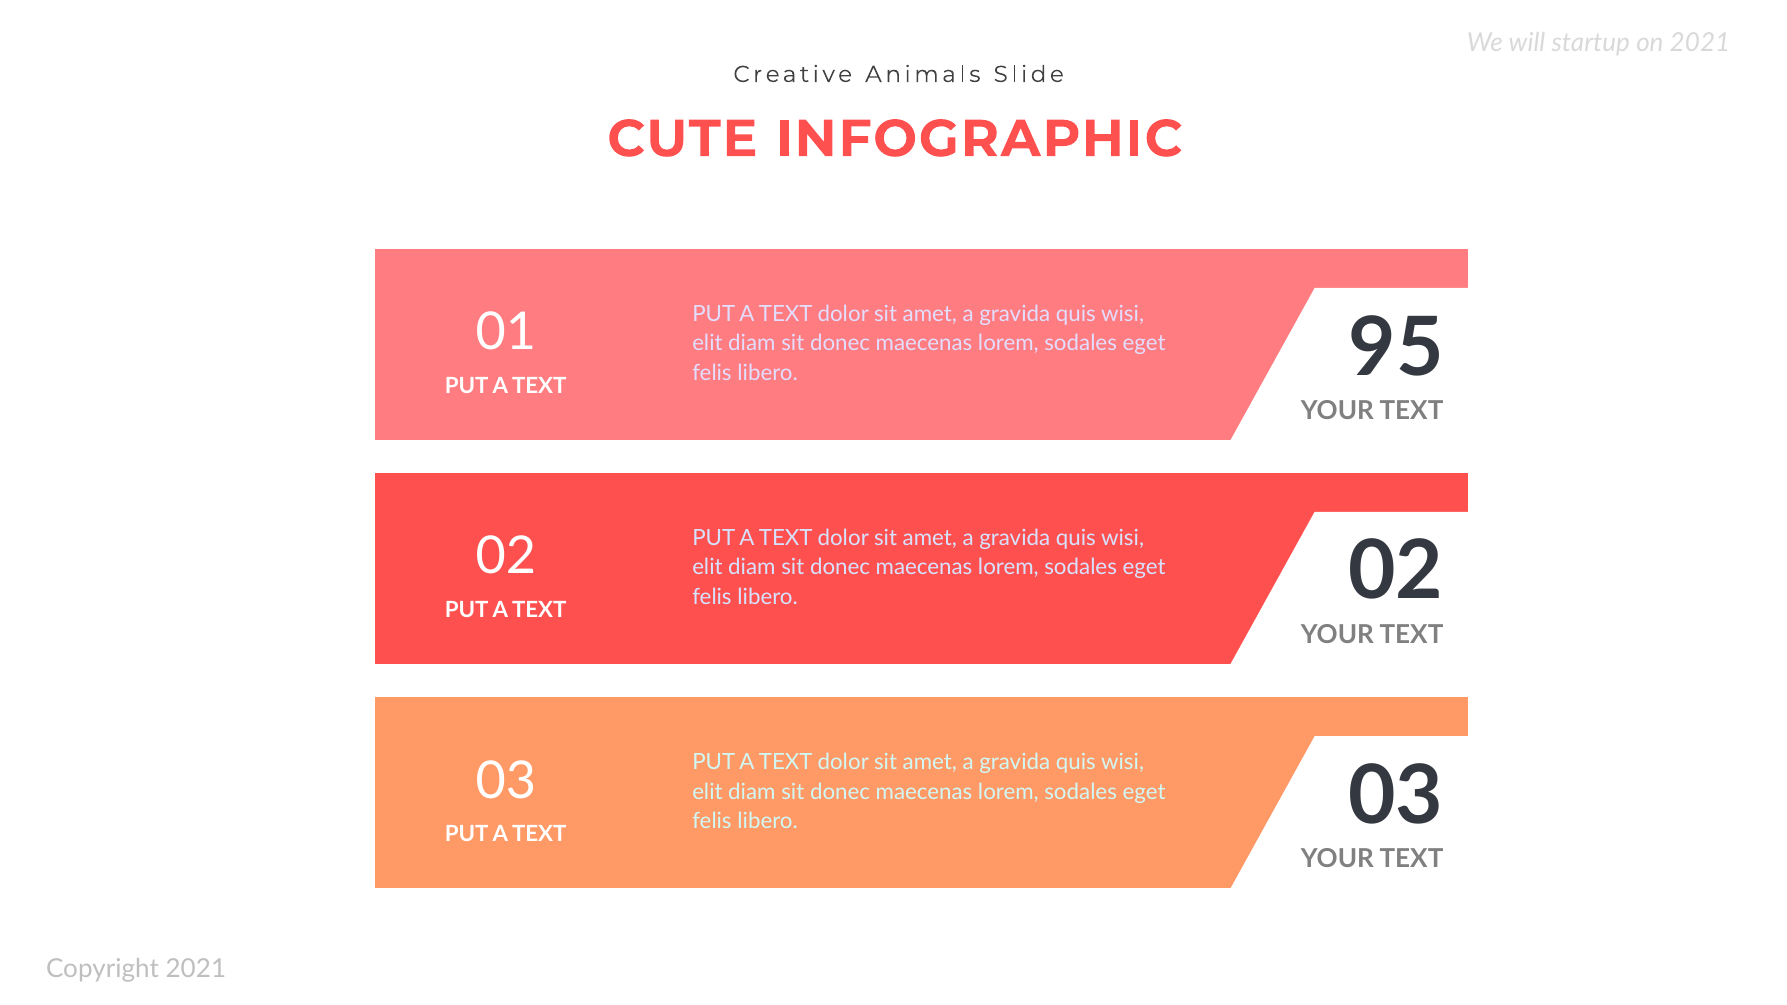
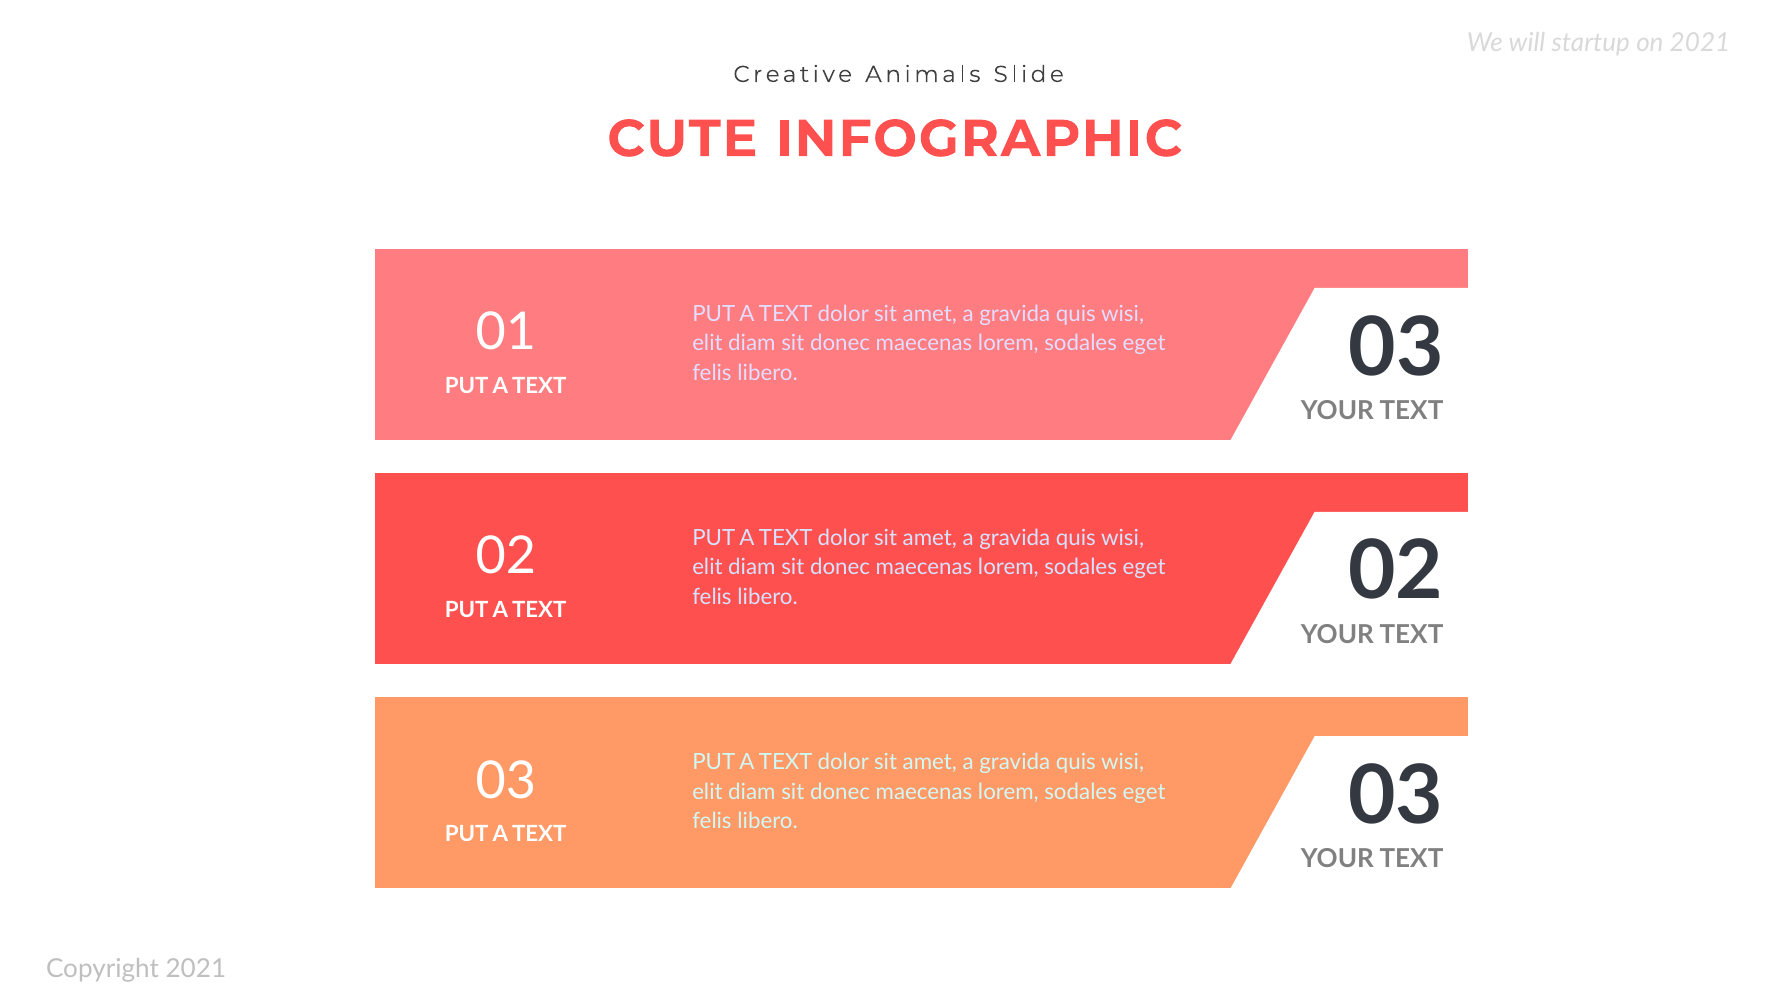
95: 95 -> 03 (1396, 348)
